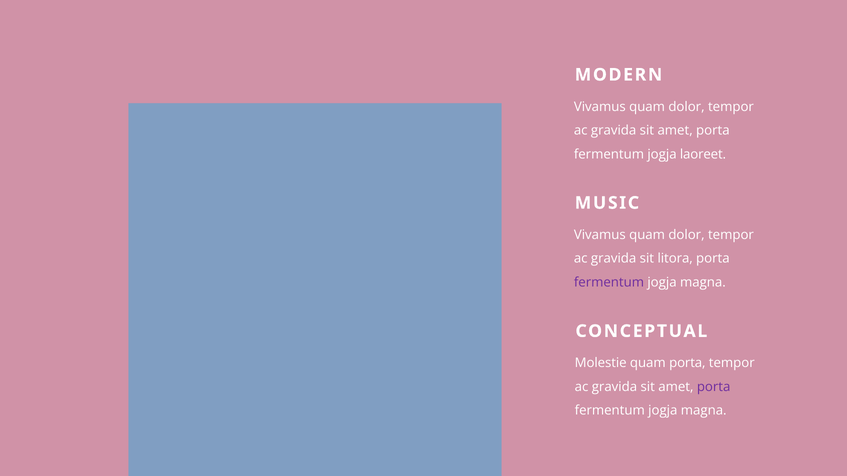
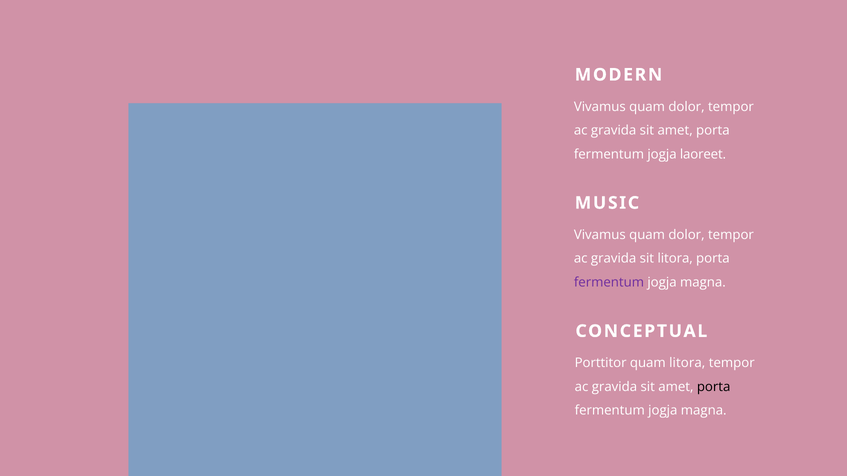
Molestie: Molestie -> Porttitor (601, 363)
quam porta: porta -> litora (687, 363)
porta colour: purple -> black (714, 387)
